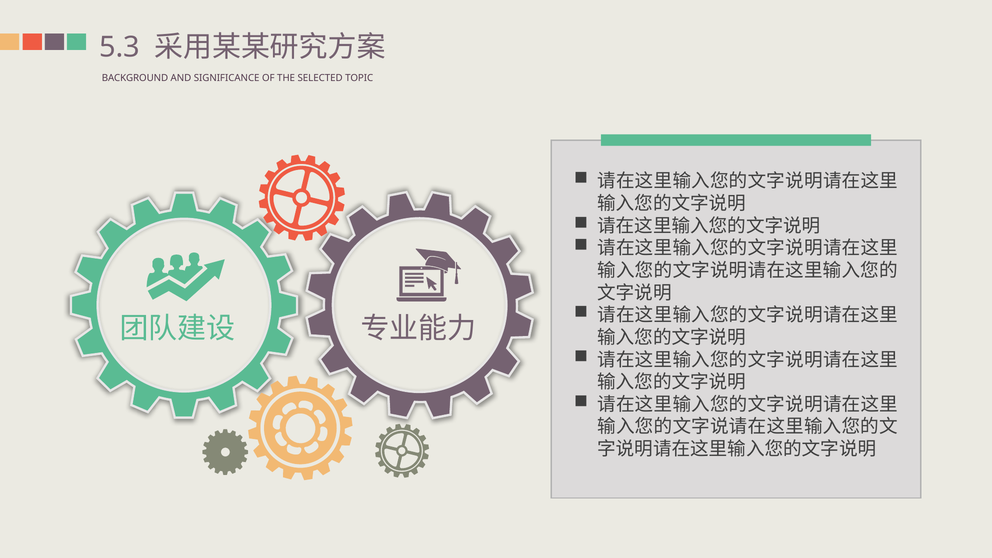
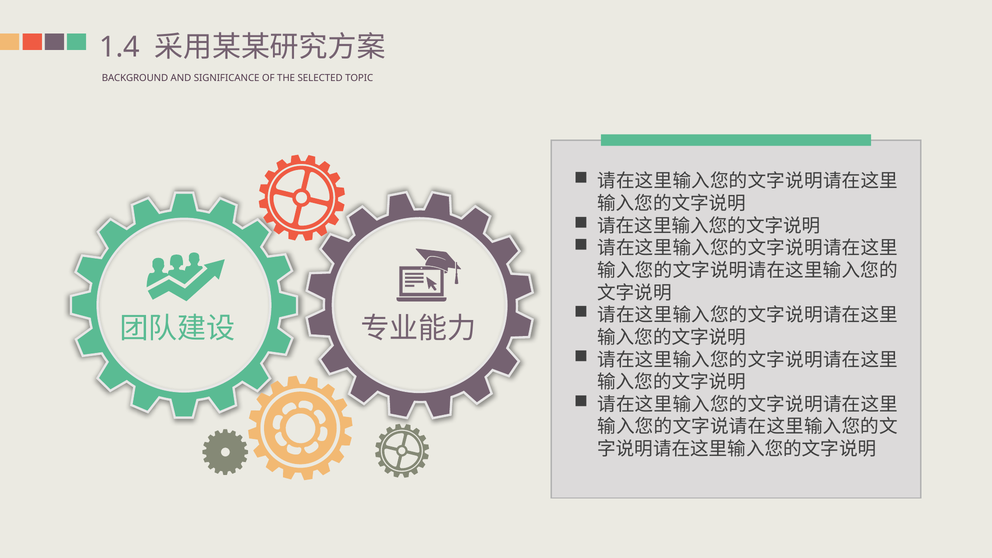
5.3: 5.3 -> 1.4 (120, 47)
